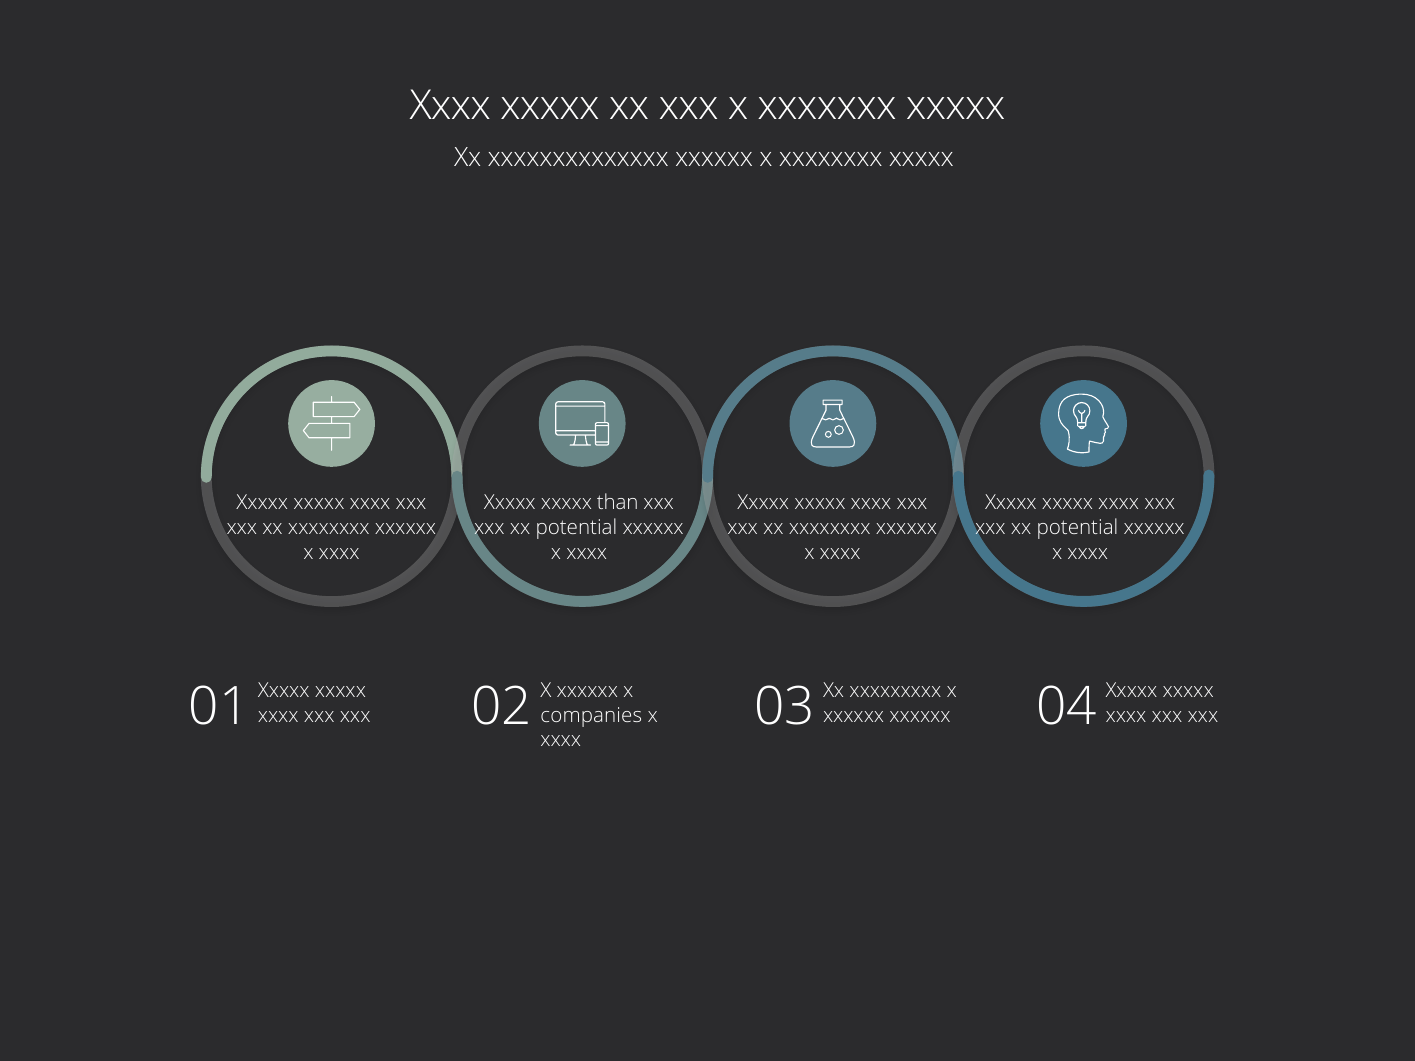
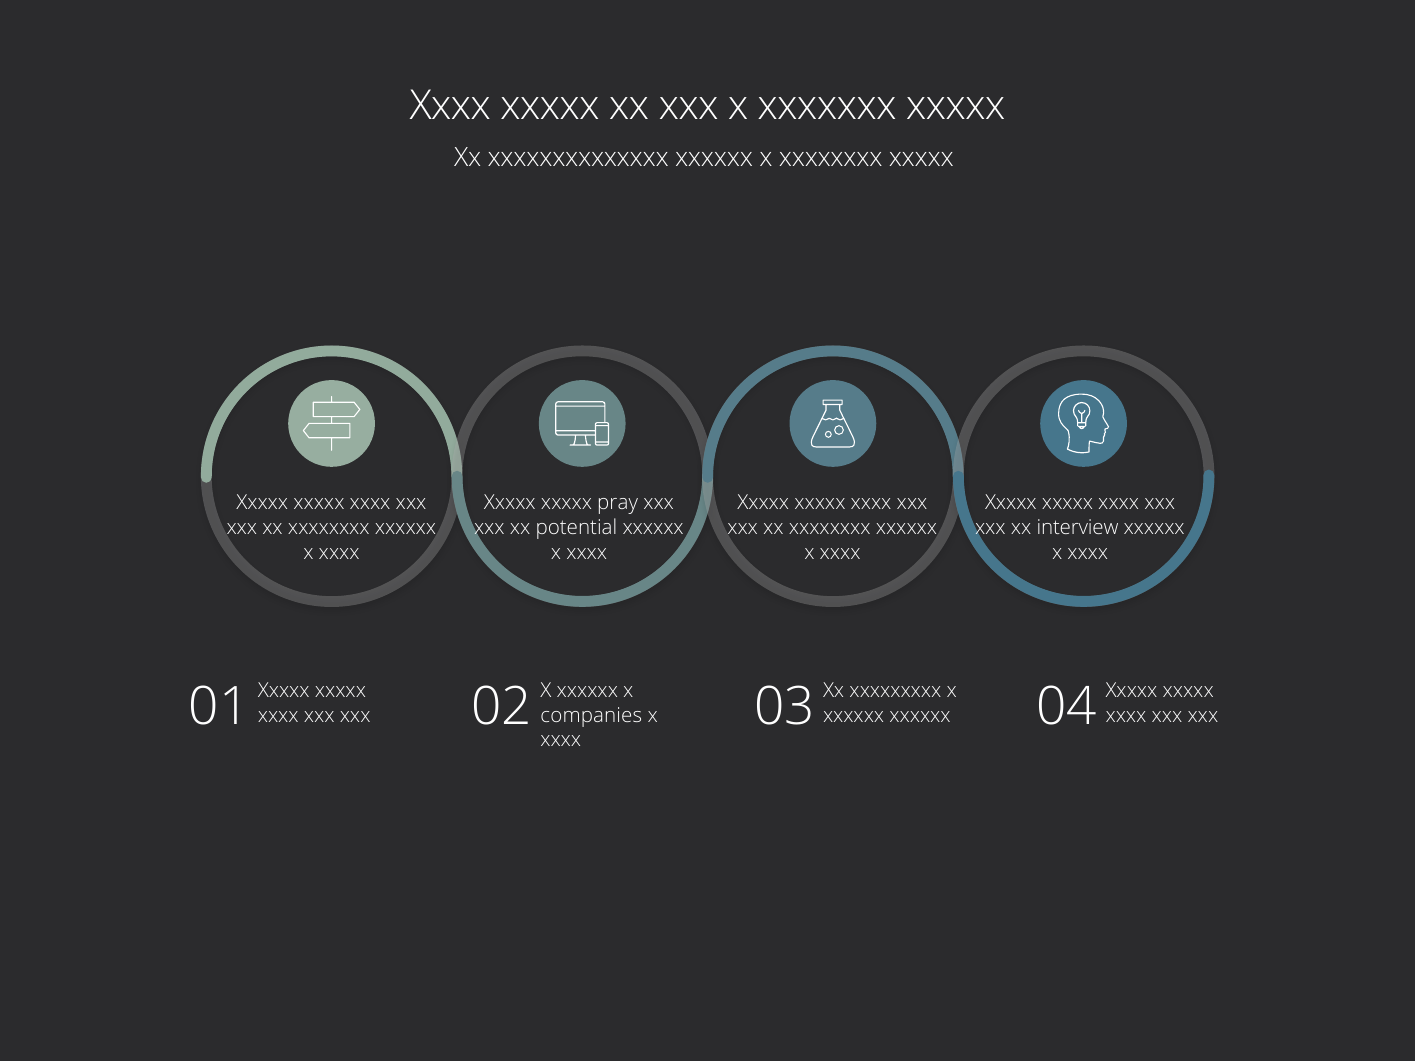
than: than -> pray (618, 503)
potential: potential -> interview (1078, 528)
